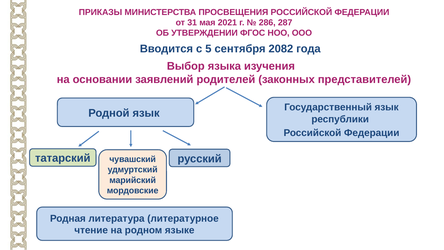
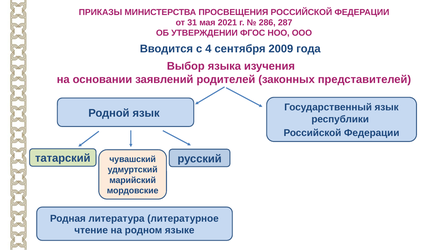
5: 5 -> 4 (208, 49)
2082: 2082 -> 2009 (281, 49)
